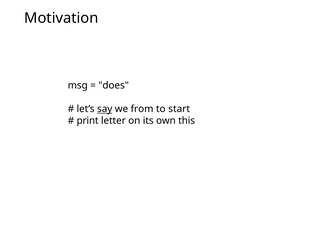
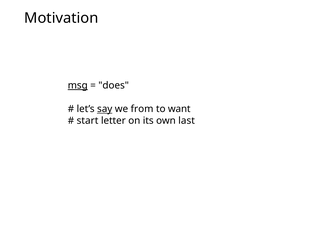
msg underline: none -> present (78, 86)
start: start -> want (179, 109)
print: print -> start (87, 121)
this: this -> last (187, 121)
